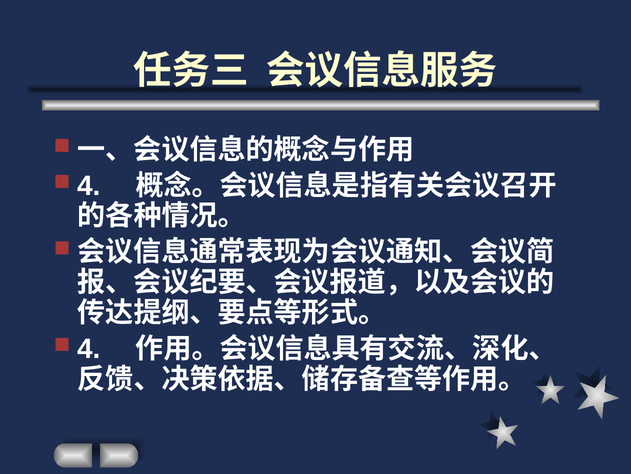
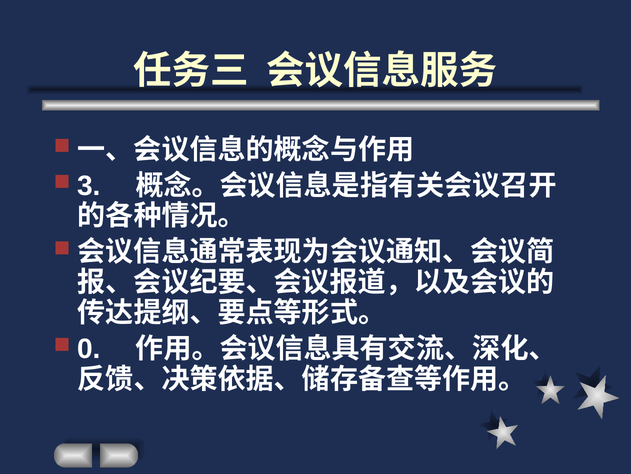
4: 4 -> 3 (89, 186)
4: 4 -> 0 (89, 348)
